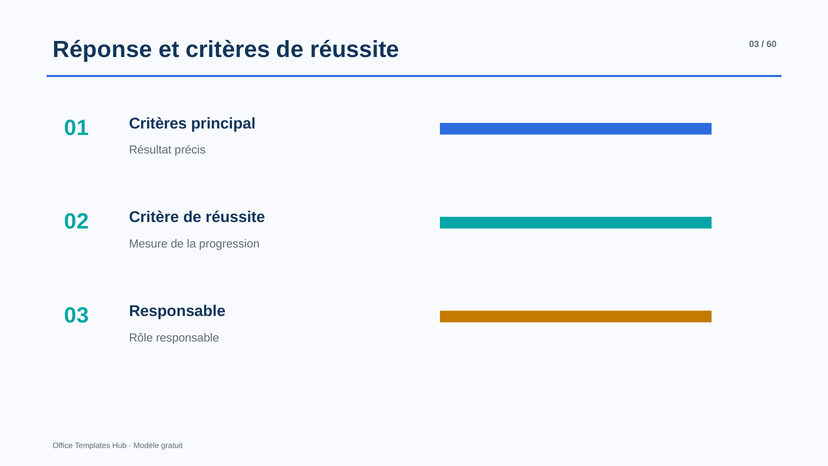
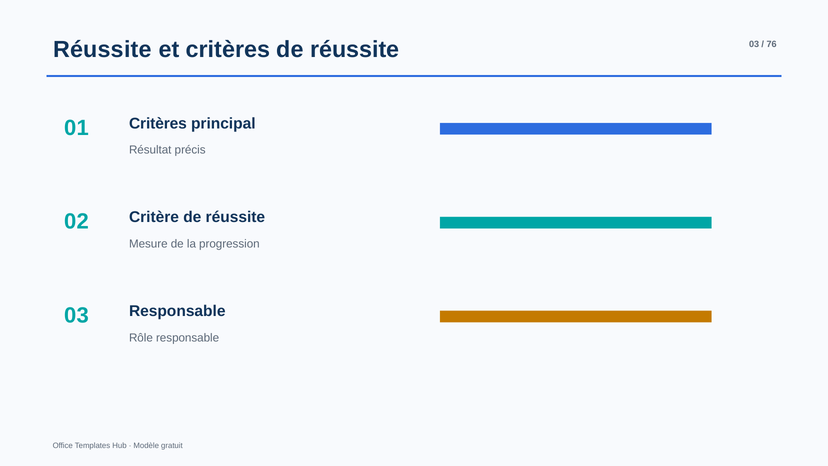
Réponse: Réponse -> Réussite (102, 50)
60: 60 -> 76 (772, 44)
